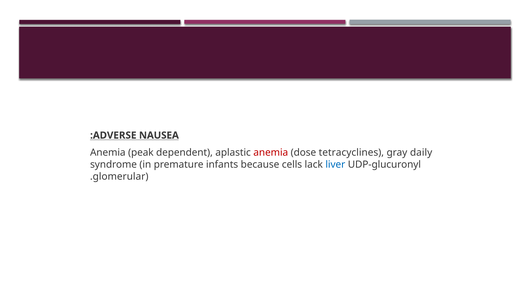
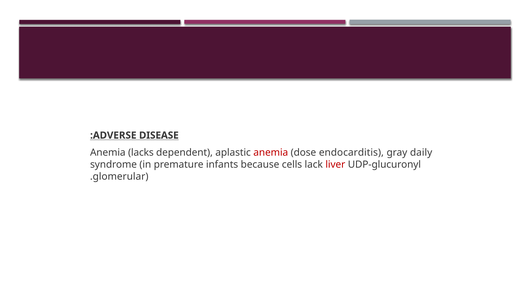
NAUSEA: NAUSEA -> DISEASE (159, 135)
peak: peak -> lacks (141, 153)
tetracyclines: tetracyclines -> endocarditis (351, 153)
liver colour: blue -> red (335, 165)
